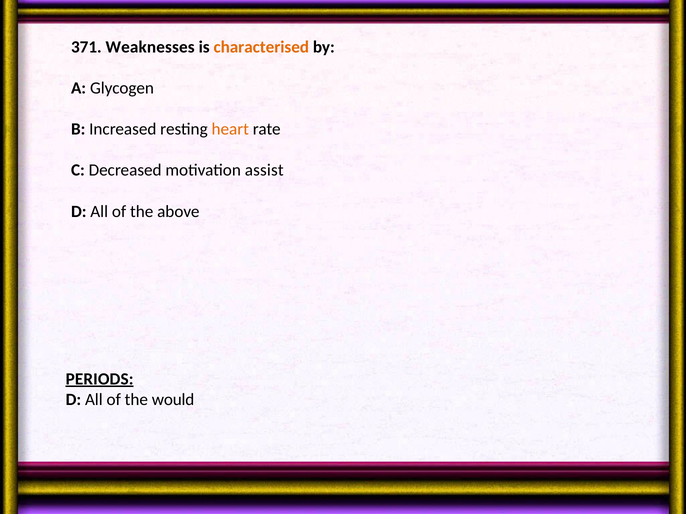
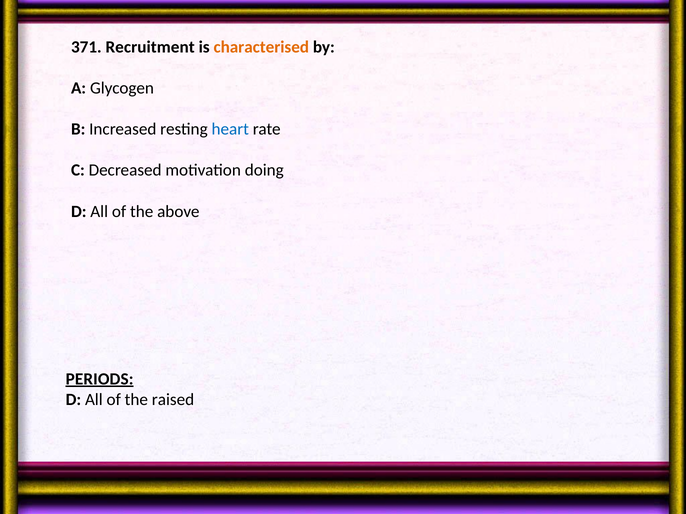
Weaknesses: Weaknesses -> Recruitment (150, 47)
heart colour: orange -> blue (230, 129)
assist: assist -> doing (264, 170)
would: would -> raised (173, 400)
